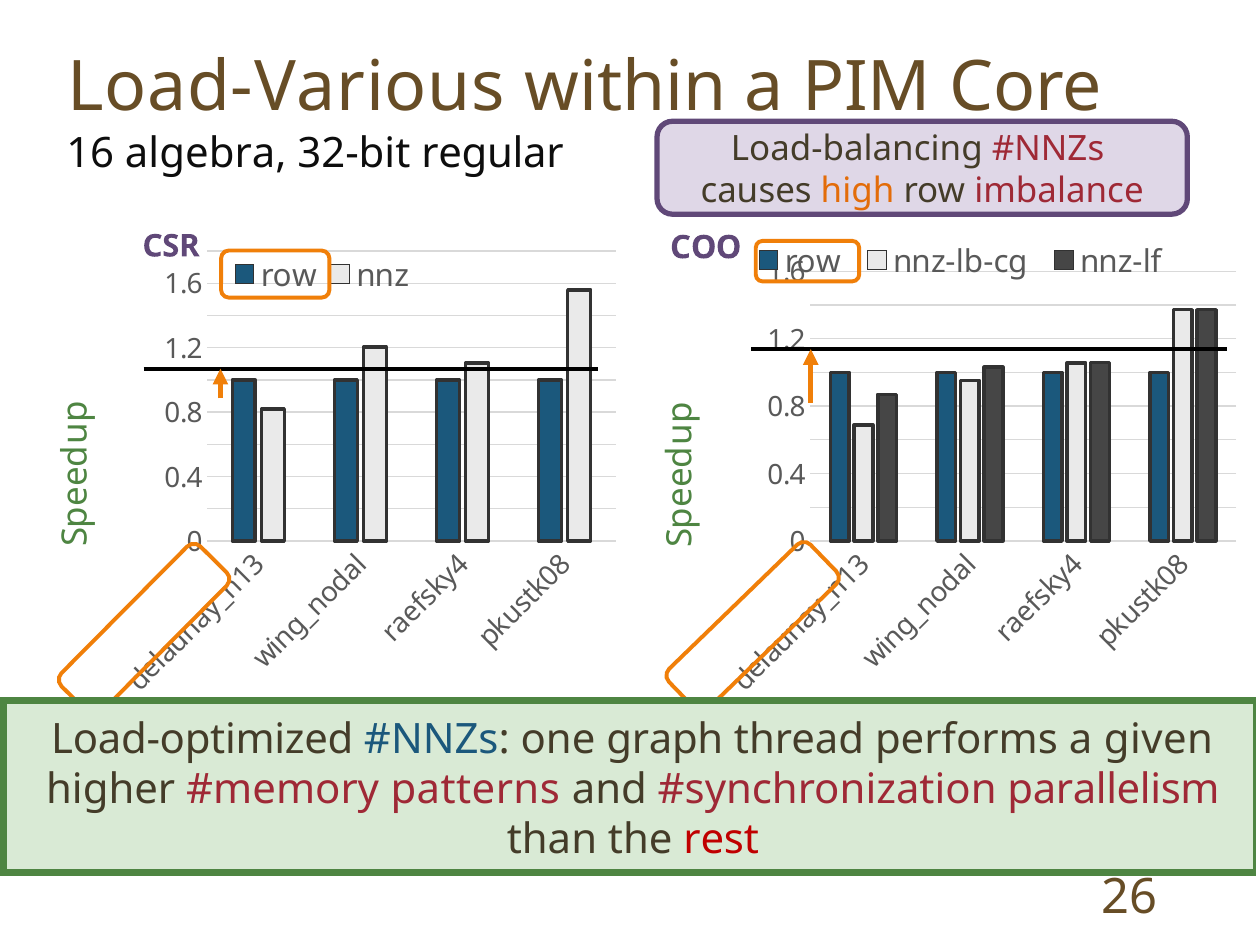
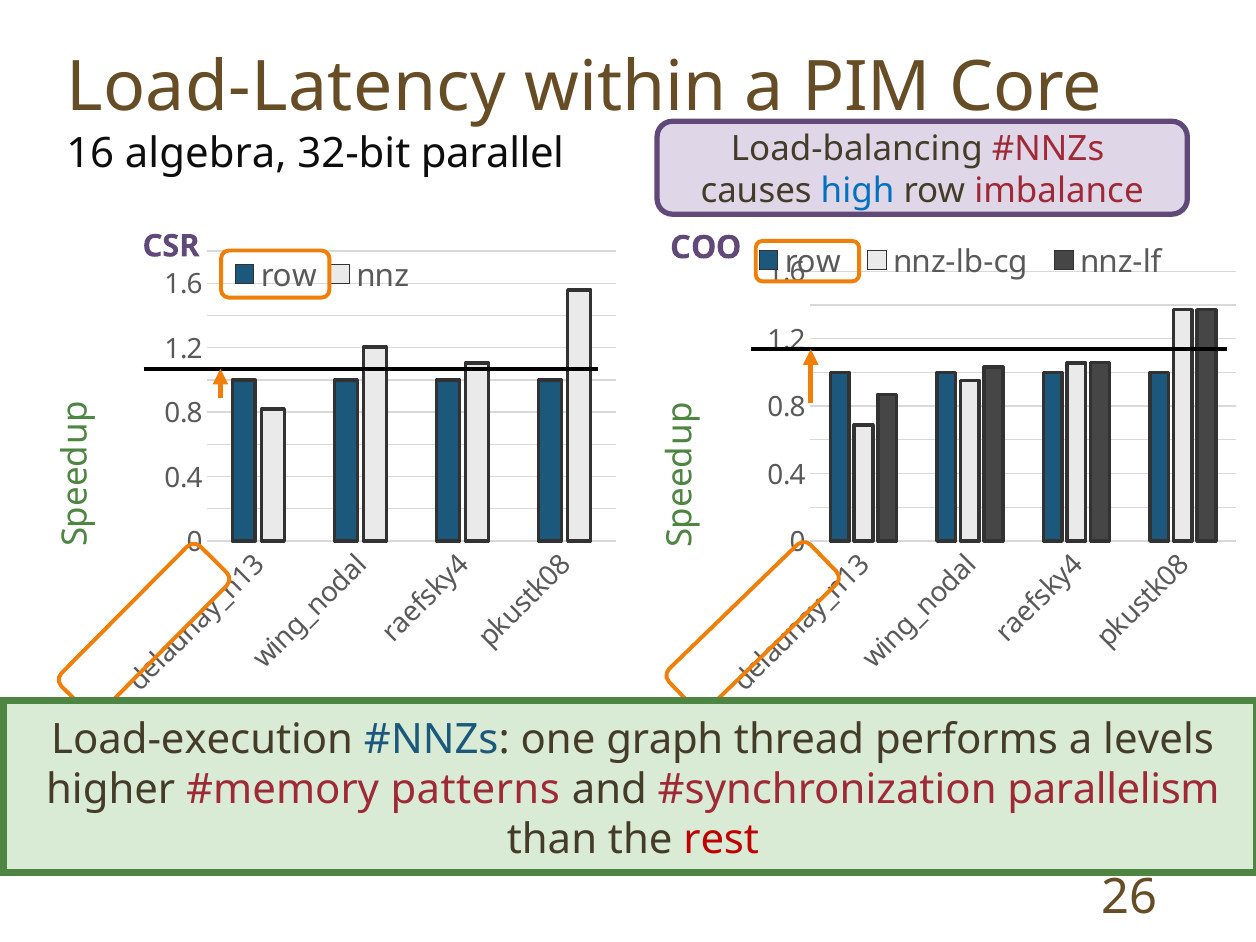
Load-Various: Load-Various -> Load-Latency (286, 88)
regular: regular -> parallel (492, 154)
high colour: orange -> blue (858, 191)
Load-optimized: Load-optimized -> Load-execution (202, 739)
given: given -> levels (1159, 739)
